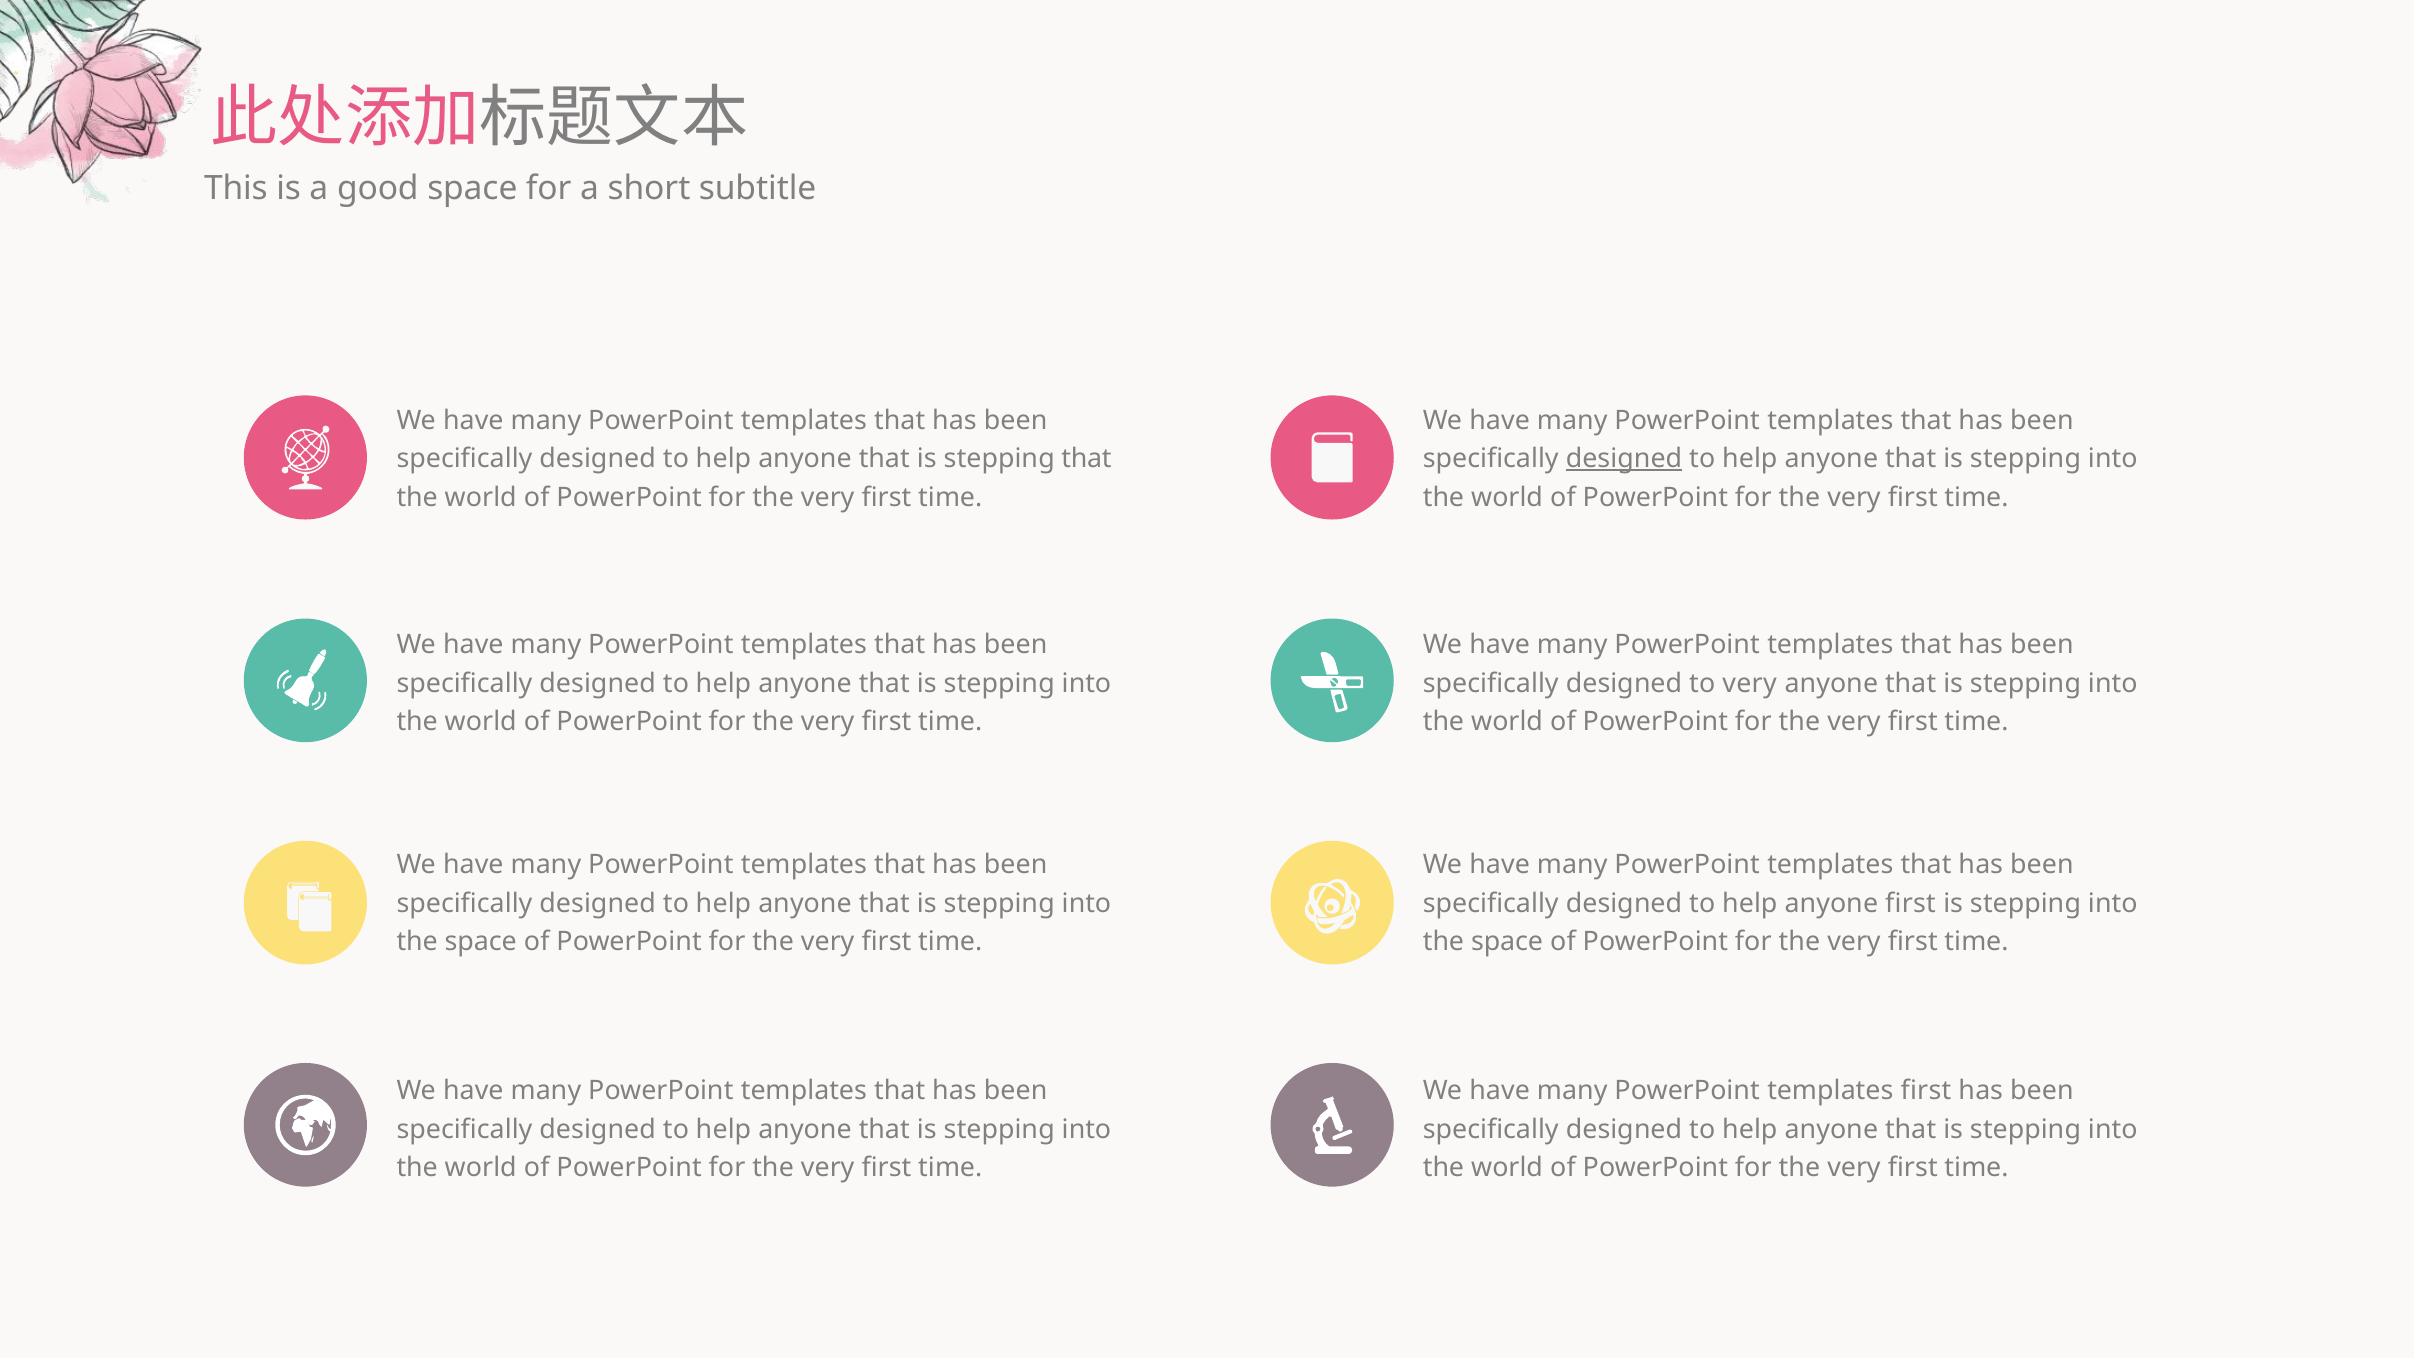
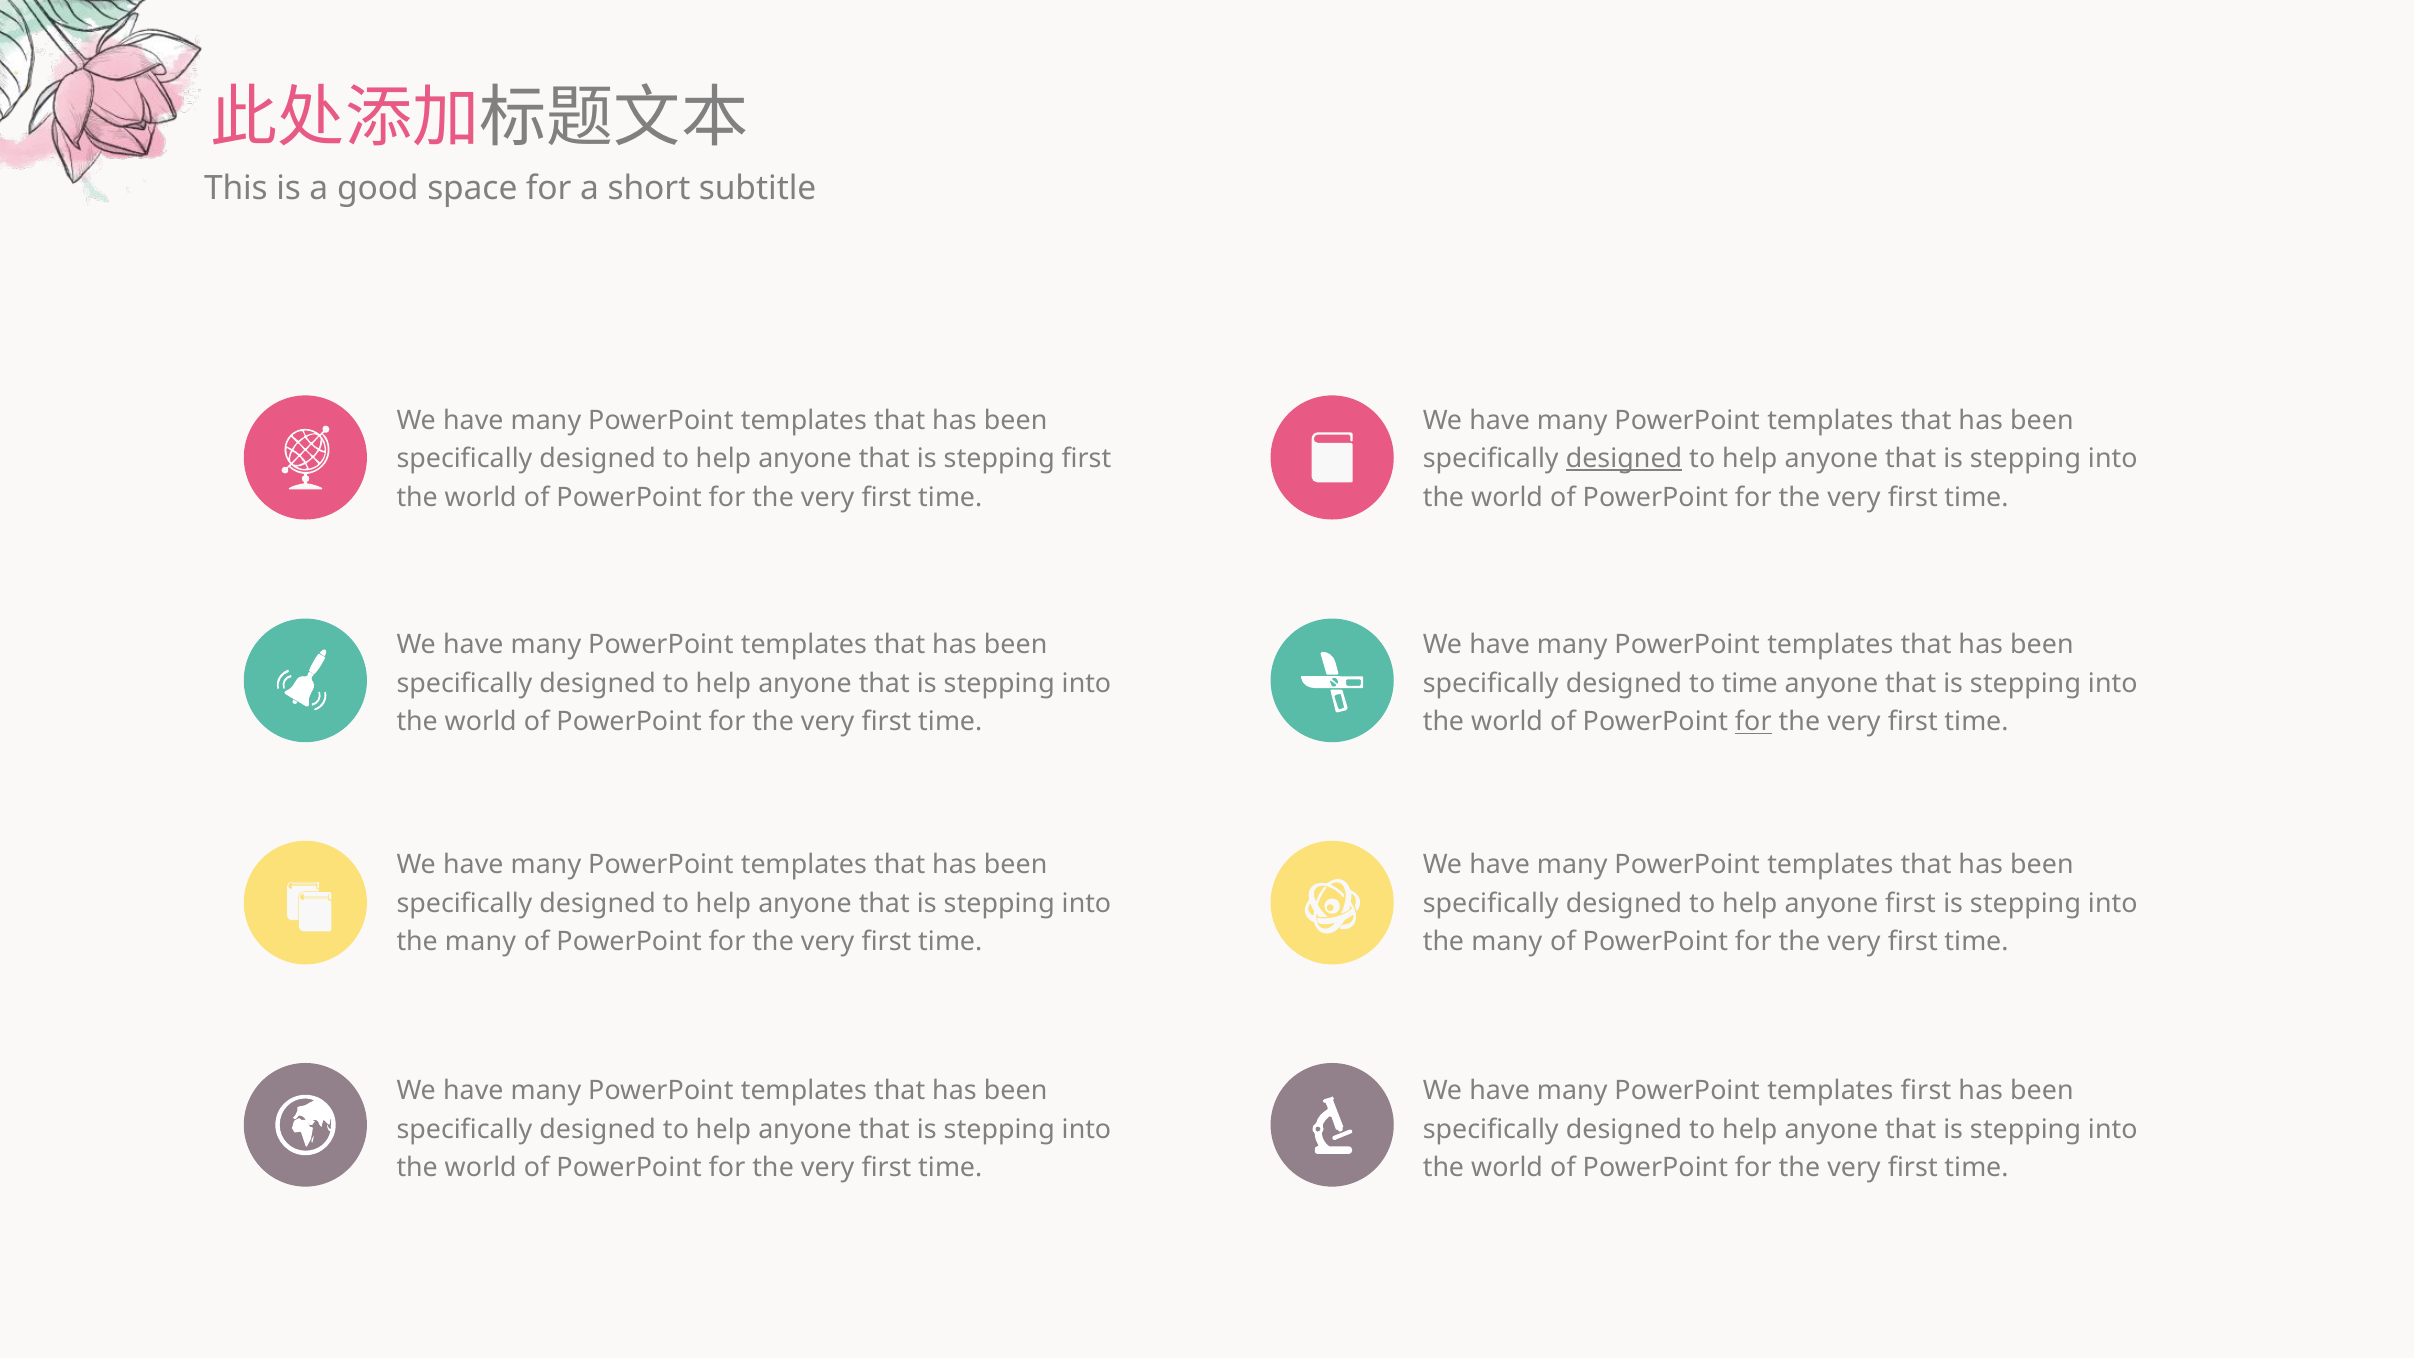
stepping that: that -> first (1086, 459)
to very: very -> time (1750, 683)
for underline: none -> present (1753, 722)
space: space -> many (481, 942)
space: space -> many (1507, 942)
